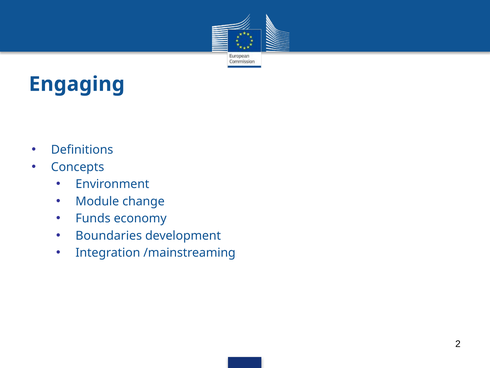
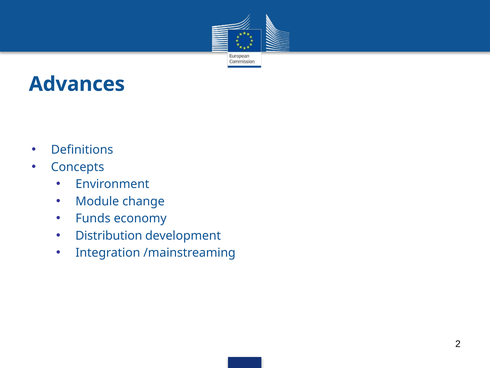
Engaging: Engaging -> Advances (77, 84)
Boundaries: Boundaries -> Distribution (109, 235)
